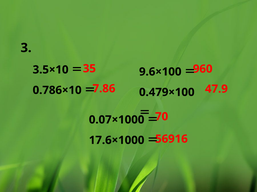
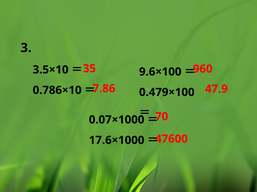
56916: 56916 -> 47600 (171, 139)
